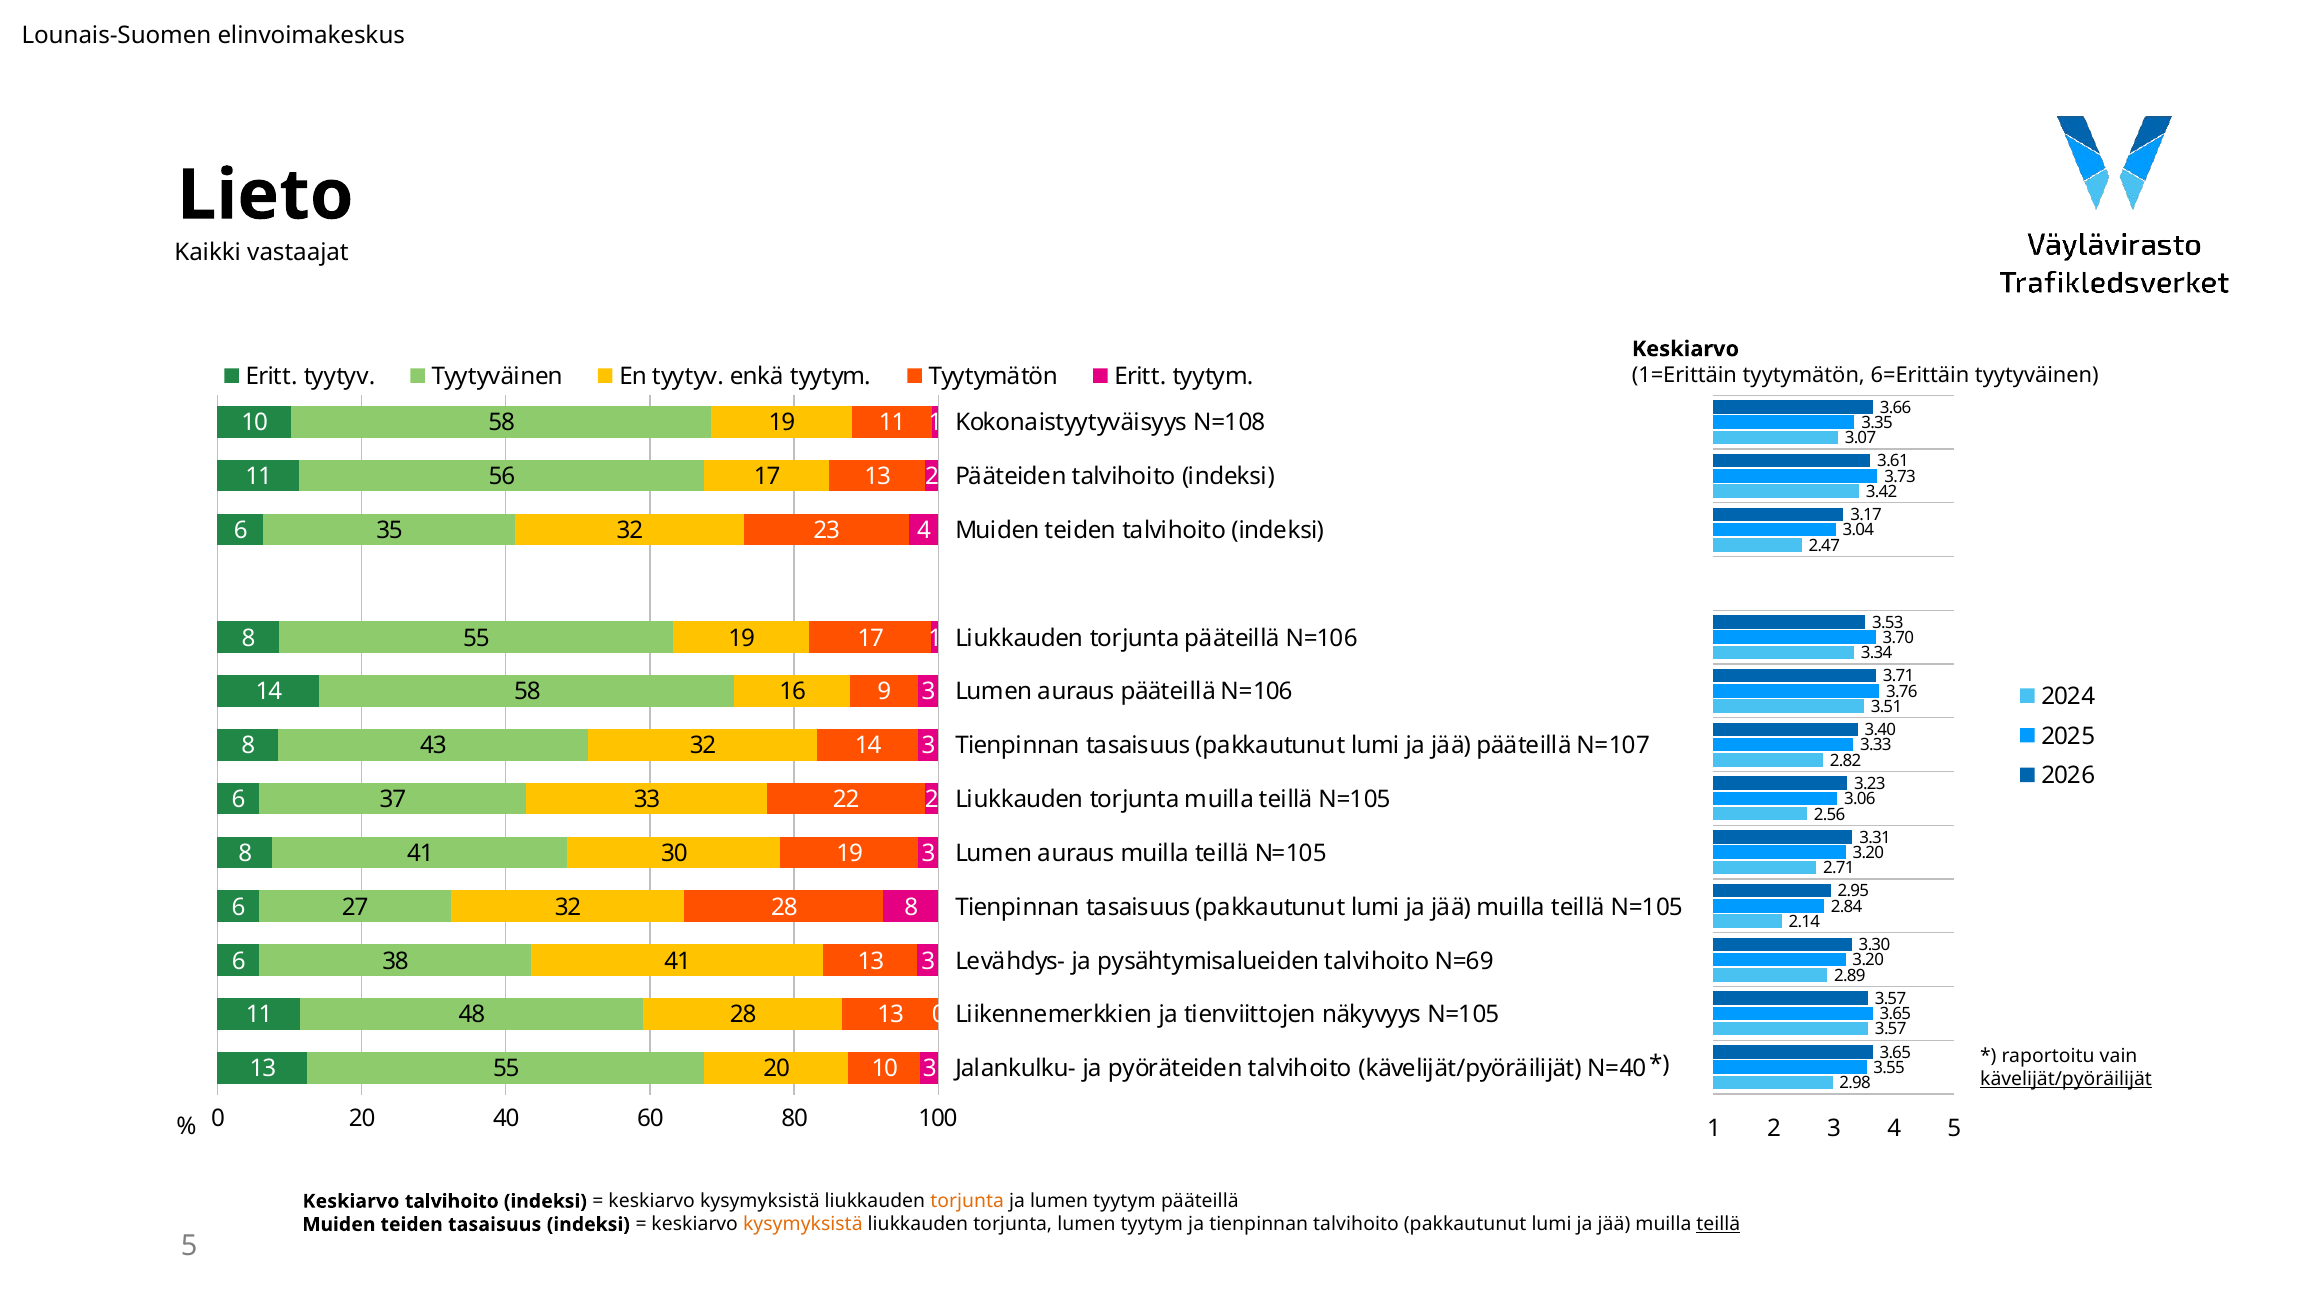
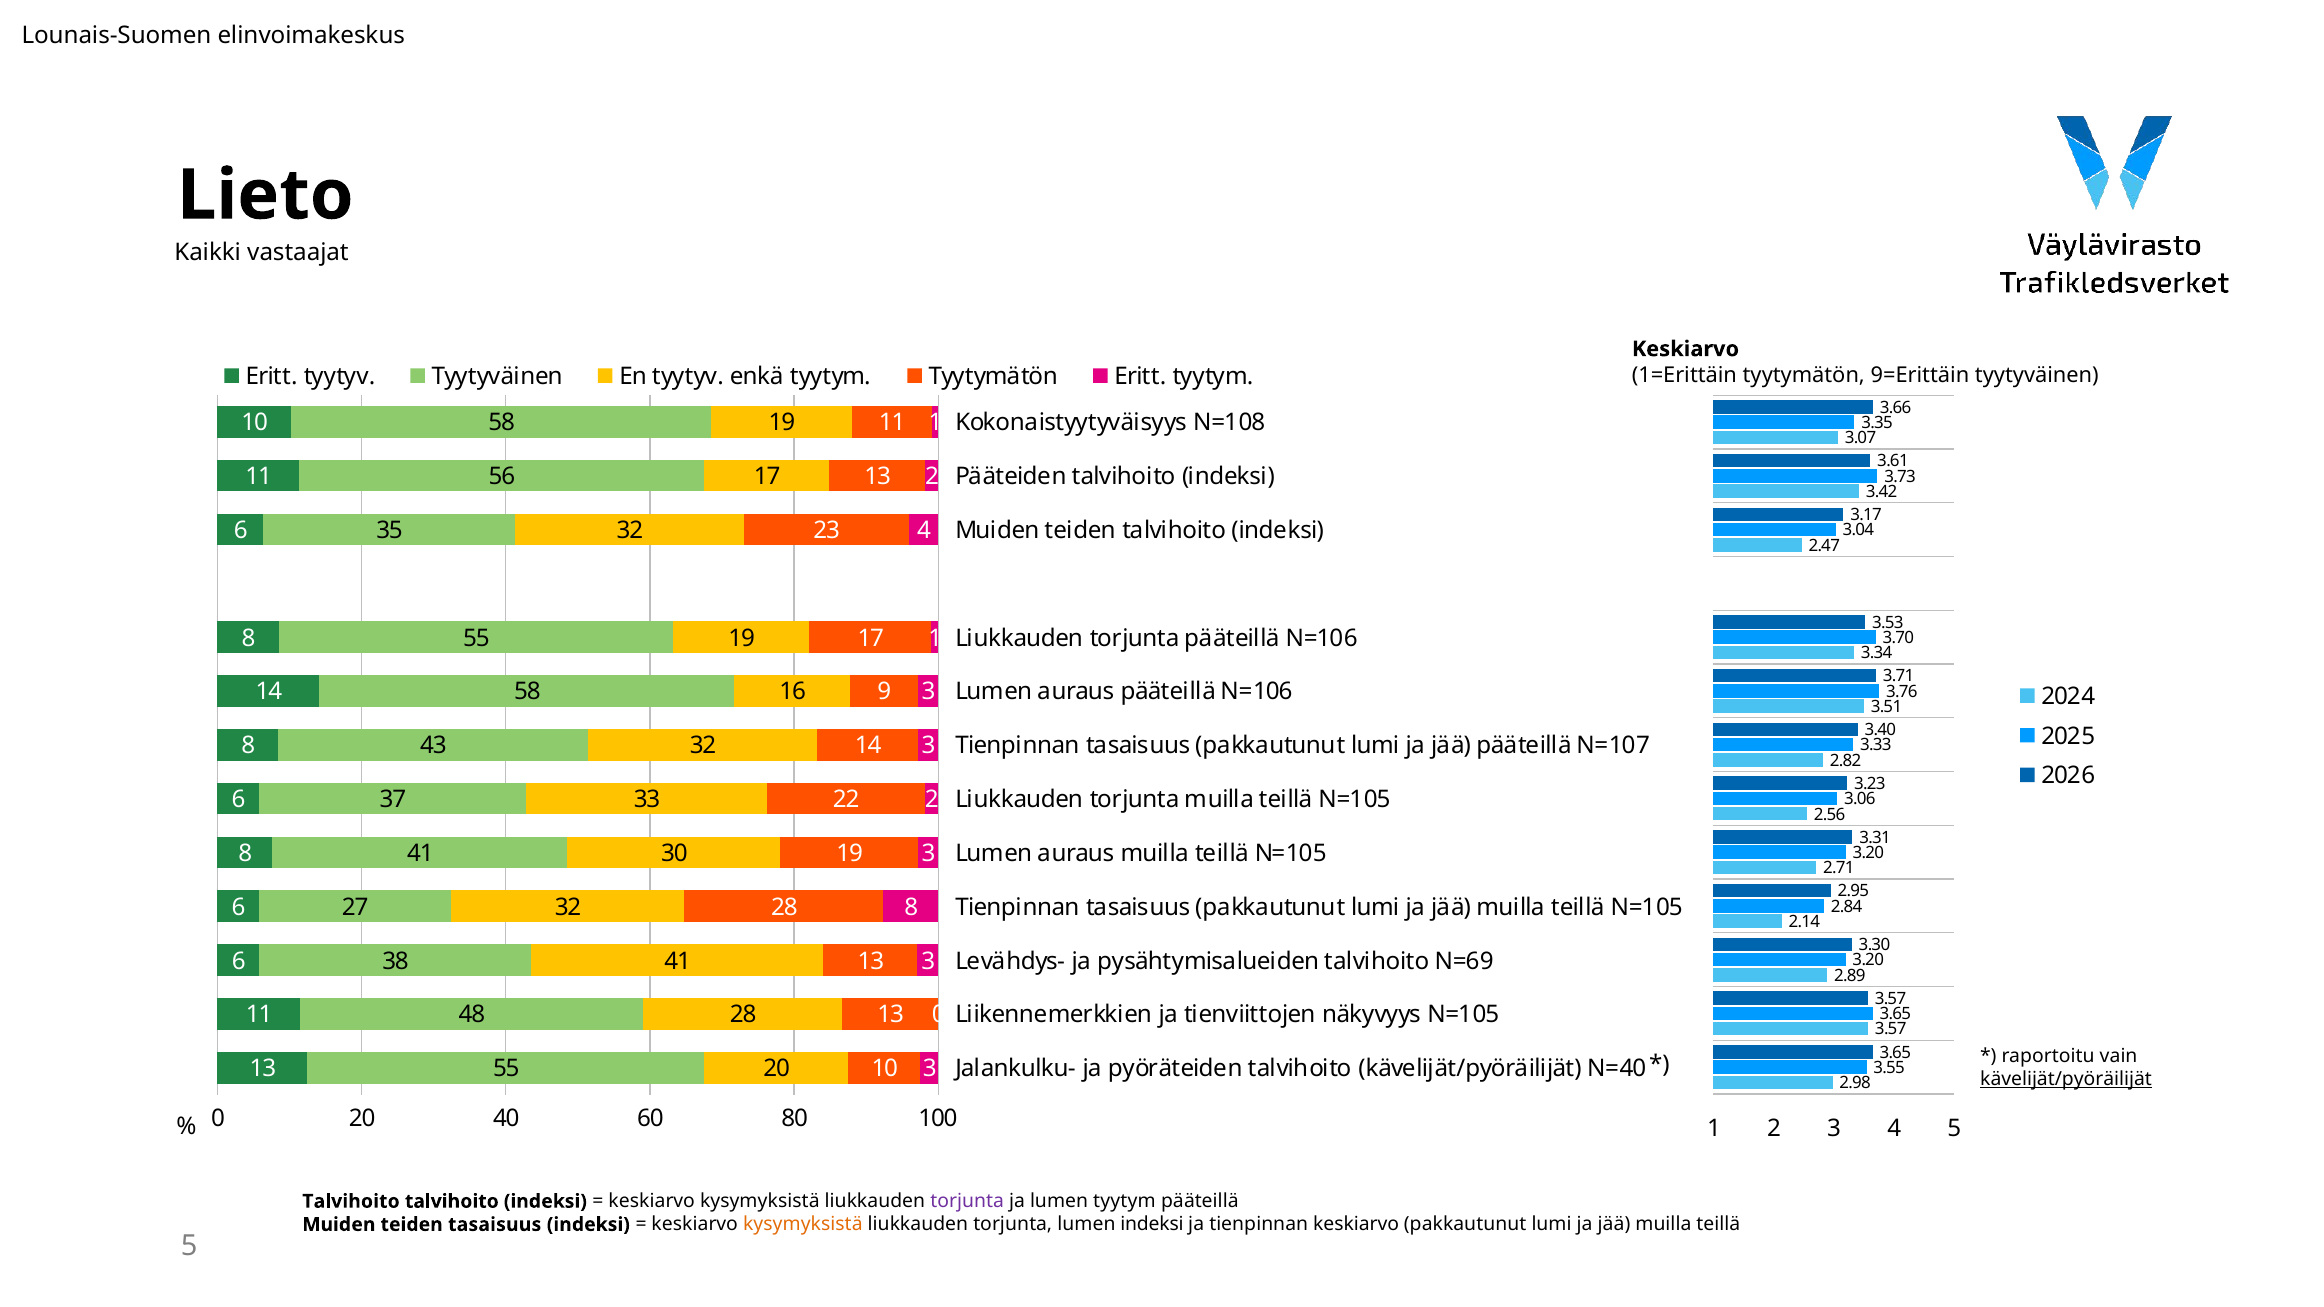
6=Erittäin: 6=Erittäin -> 9=Erittäin (1920, 375)
Keskiarvo: Keskiarvo -> Talvihoito (351, 1202)
torjunta colour: orange -> purple (967, 1202)
torjunta lumen tyytym: tyytym -> indeksi (1152, 1225)
tienpinnan talvihoito: talvihoito -> keskiarvo (1356, 1225)
teillä underline: present -> none (1718, 1225)
